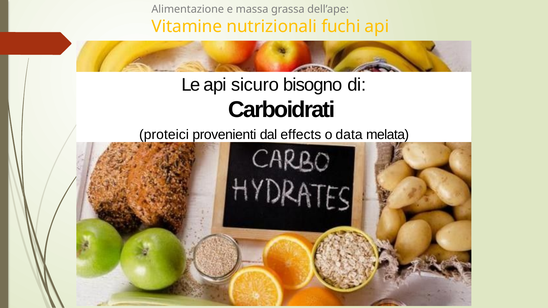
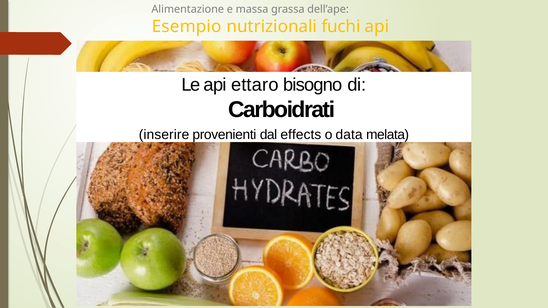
Vitamine: Vitamine -> Esempio (187, 26)
sicuro: sicuro -> ettaro (255, 85)
proteici: proteici -> inserire (164, 135)
